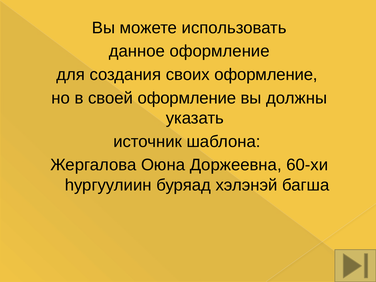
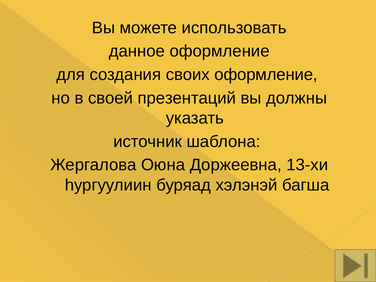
своей оформление: оформление -> презентаций (187, 98)
60-хи: 60-хи -> 13-хи (307, 165)
